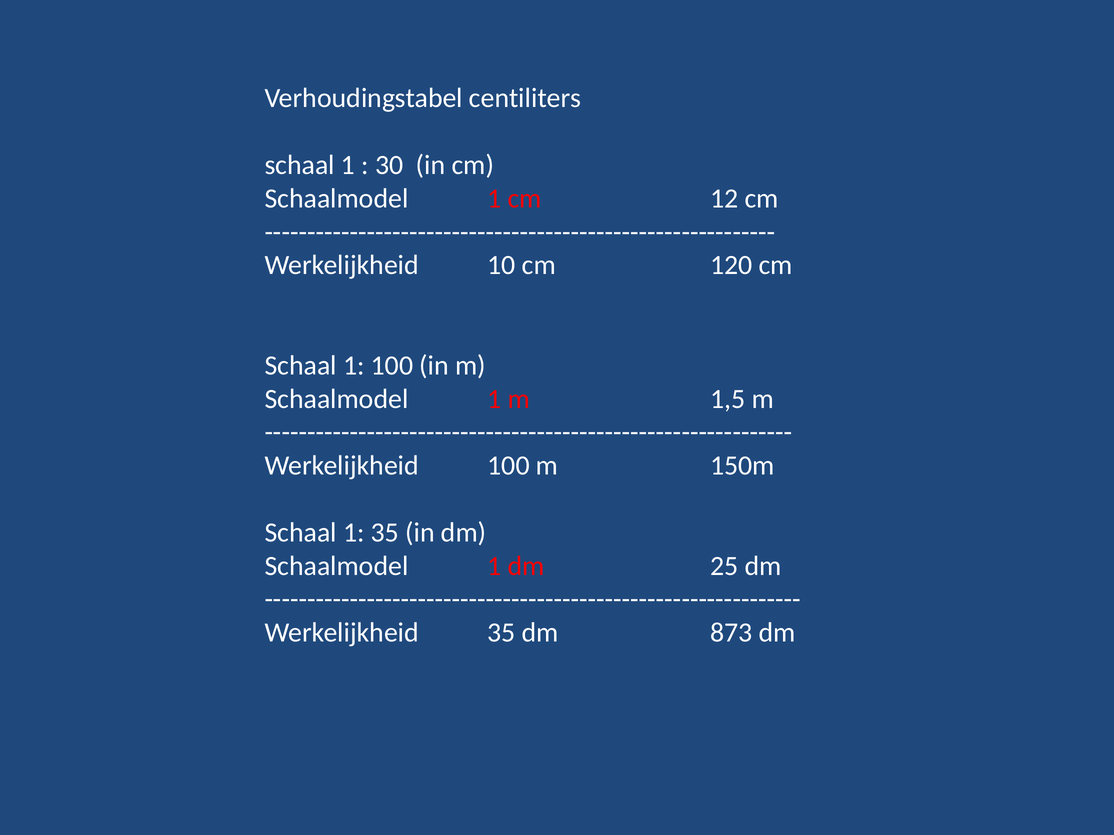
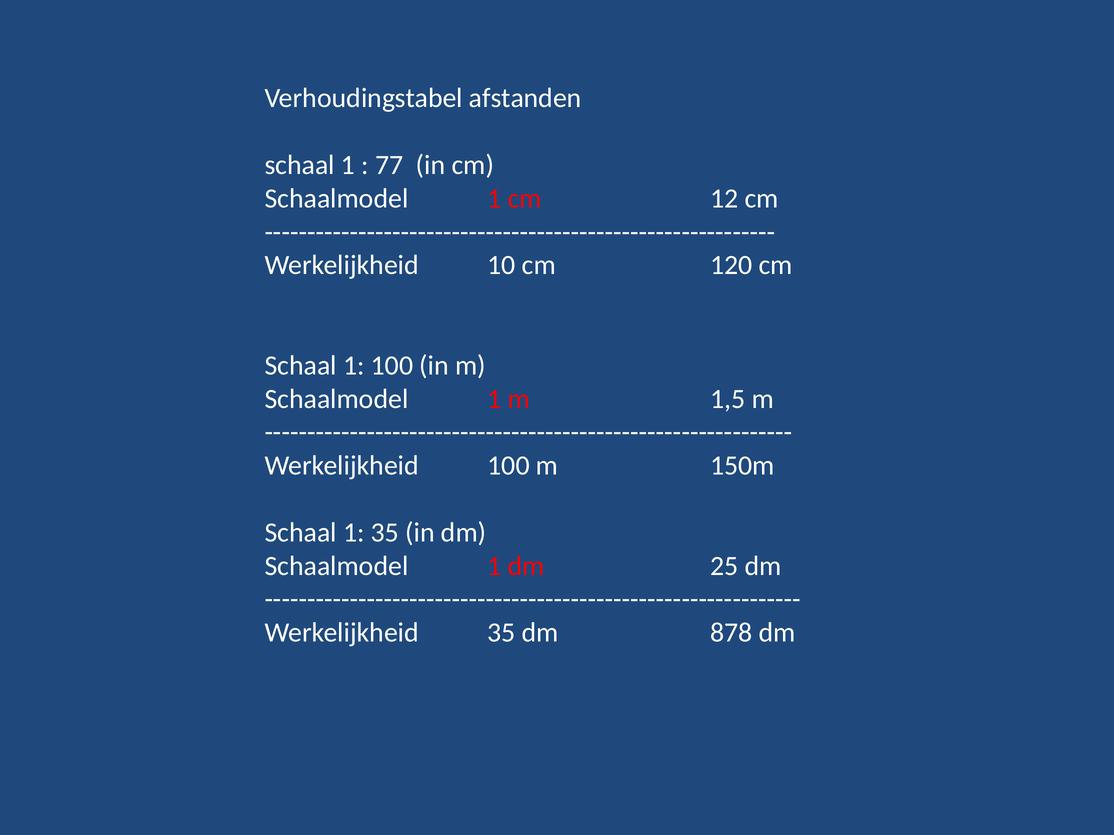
centiliters: centiliters -> afstanden (525, 98)
30: 30 -> 77 (389, 165)
873: 873 -> 878 (731, 633)
